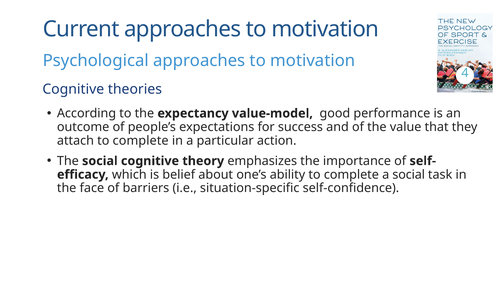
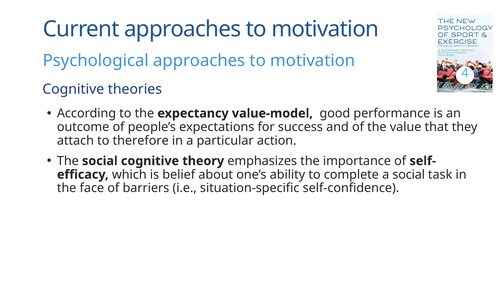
attach to complete: complete -> therefore (141, 141)
